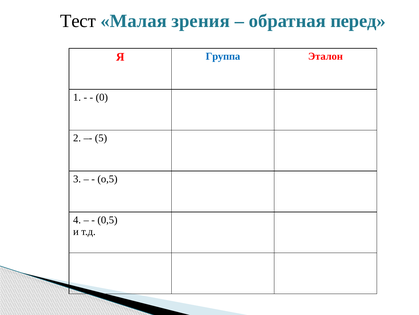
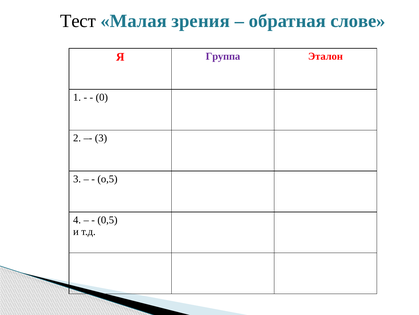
перед: перед -> слове (358, 21)
Группа colour: blue -> purple (223, 56)
5: 5 -> 3 (101, 138)
